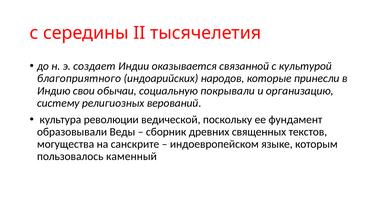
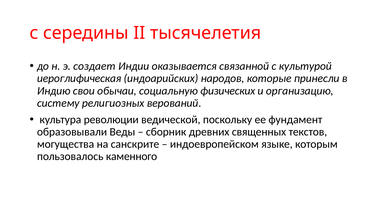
благоприятного: благоприятного -> иероглифическая (79, 78)
покрывали: покрывали -> физических (228, 91)
каменный: каменный -> каменного (132, 156)
